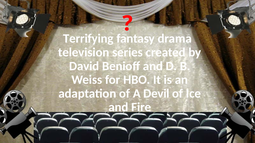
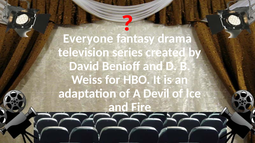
Terrifying: Terrifying -> Everyone (88, 39)
